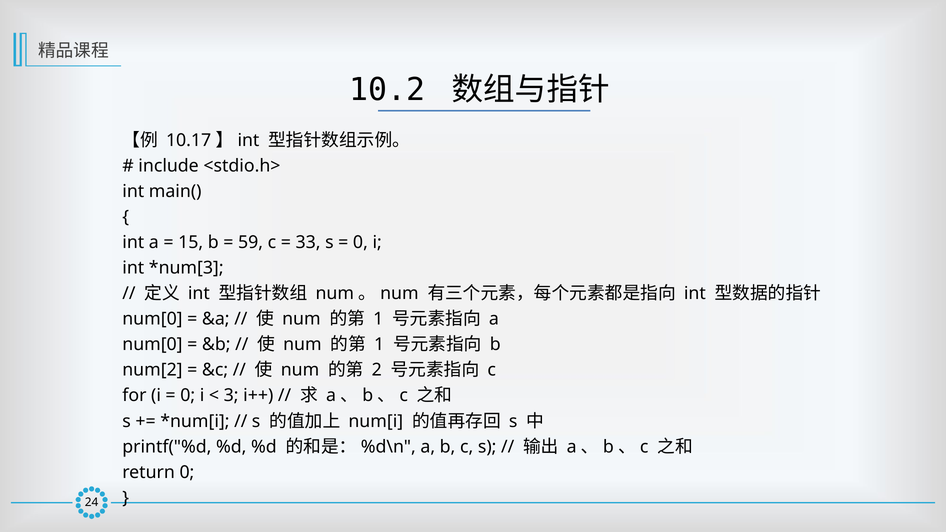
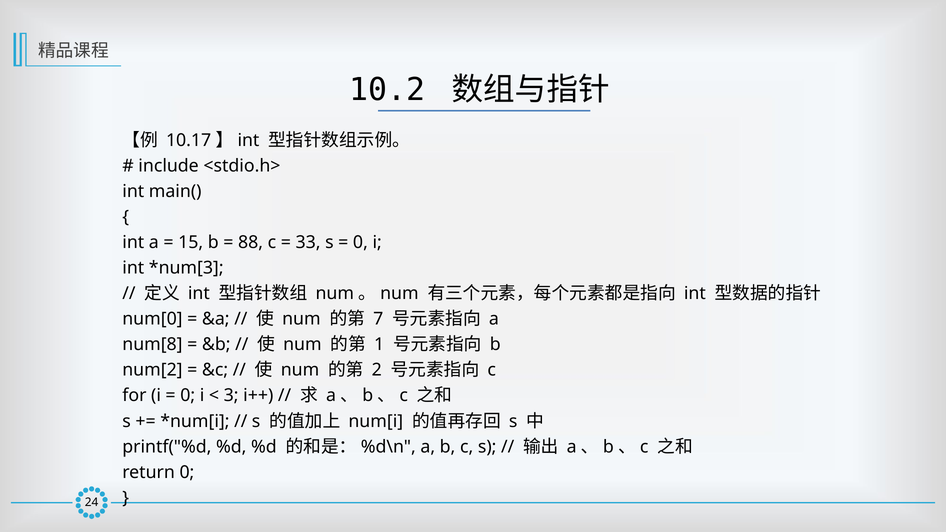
59: 59 -> 88 (251, 243)
1: 1 -> 7 (378, 319)
num[0: num[0 -> num[8 (152, 345)
